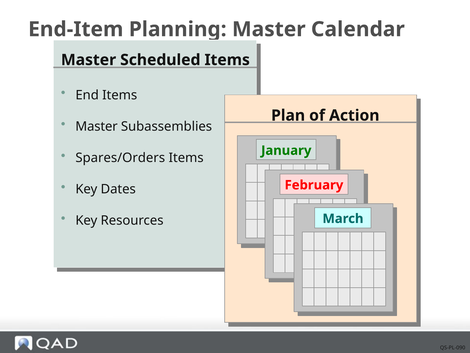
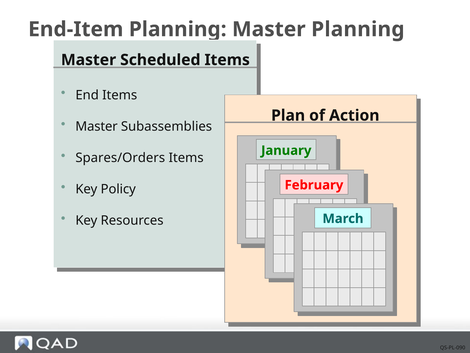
Calendar: Calendar -> Planning (358, 29)
Dates: Dates -> Policy (118, 189)
